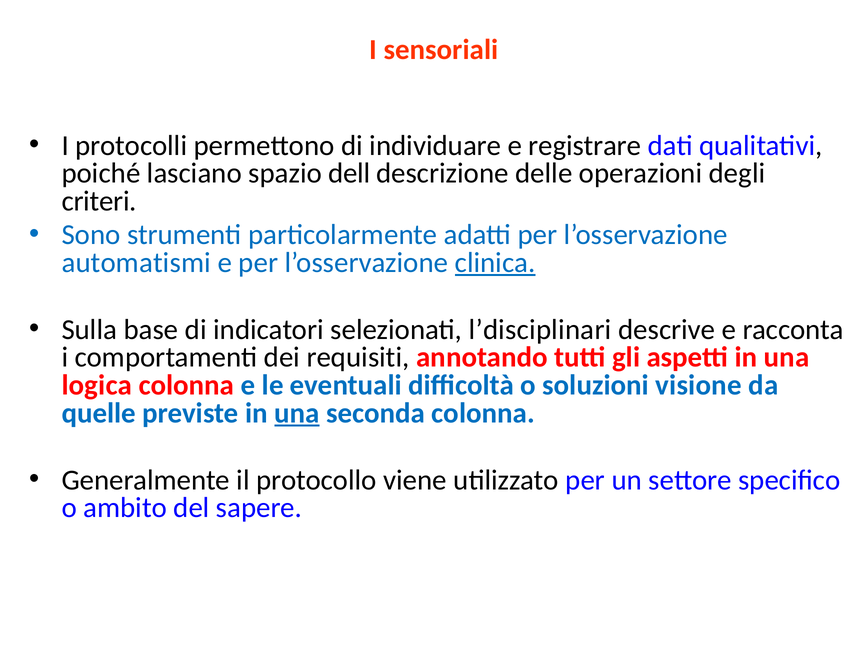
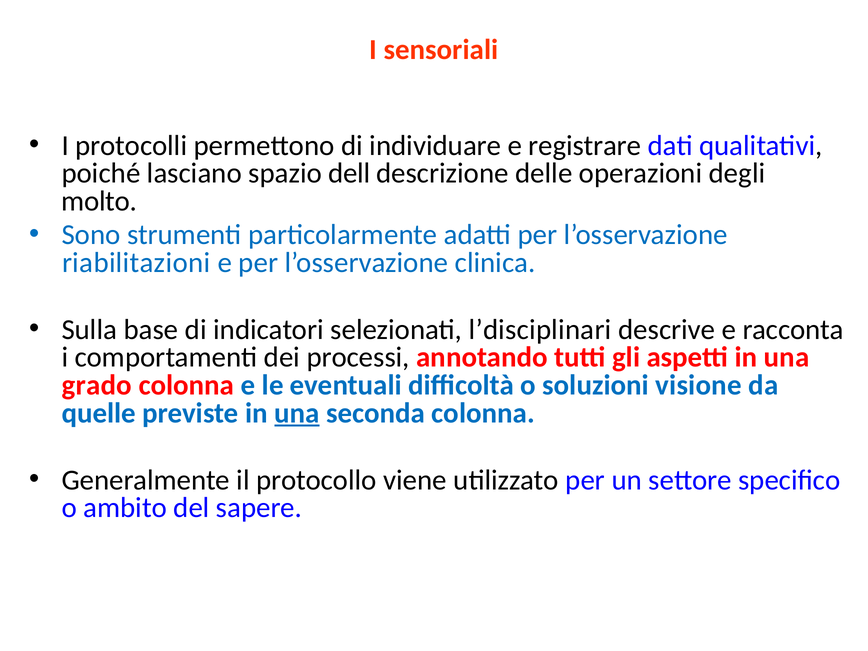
criteri: criteri -> molto (99, 201)
automatismi: automatismi -> riabilitazioni (136, 263)
clinica underline: present -> none (495, 263)
requisiti: requisiti -> processi (358, 357)
logica: logica -> grado (97, 385)
